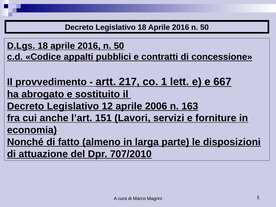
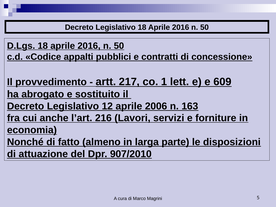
667: 667 -> 609 (222, 82)
151: 151 -> 216 (103, 118)
707/2010: 707/2010 -> 907/2010 (131, 154)
